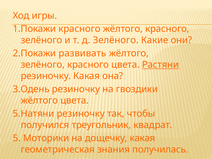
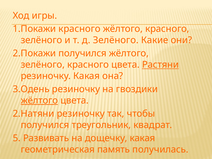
2.Покажи развивать: развивать -> получился (83, 53)
жёлтого underline: none -> present (39, 100)
5.Натяни: 5.Натяни -> 2.Натяни (33, 114)
Моторики: Моторики -> Развивать (46, 138)
знания: знания -> память (114, 149)
